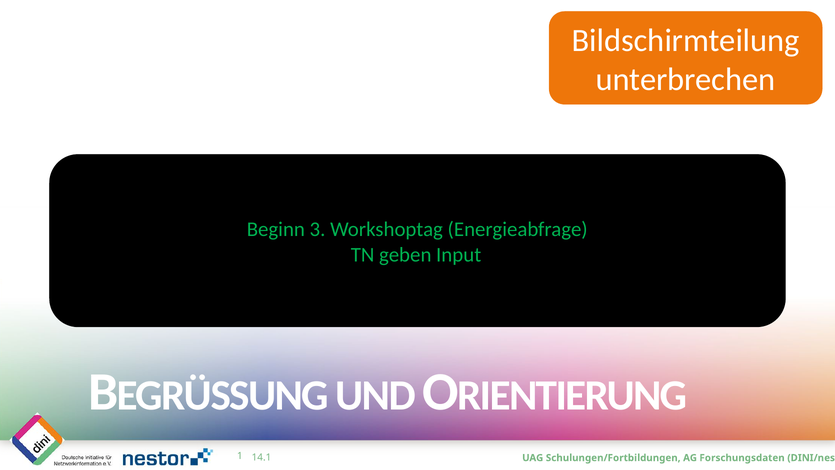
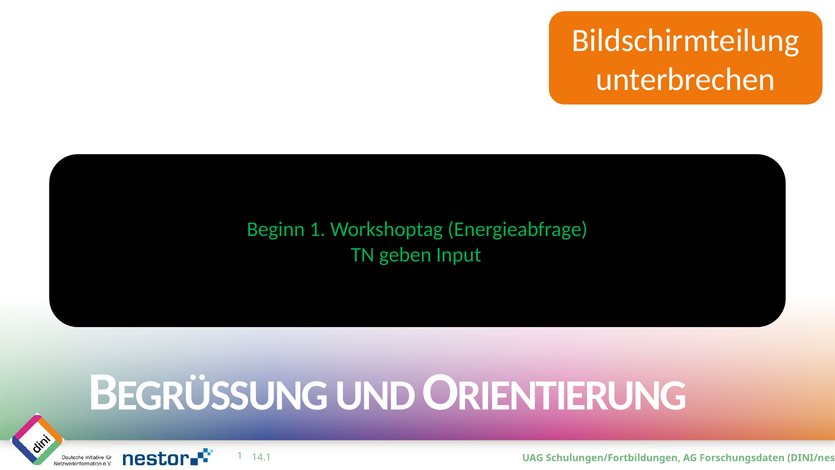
Beginn 3: 3 -> 1 (317, 229)
